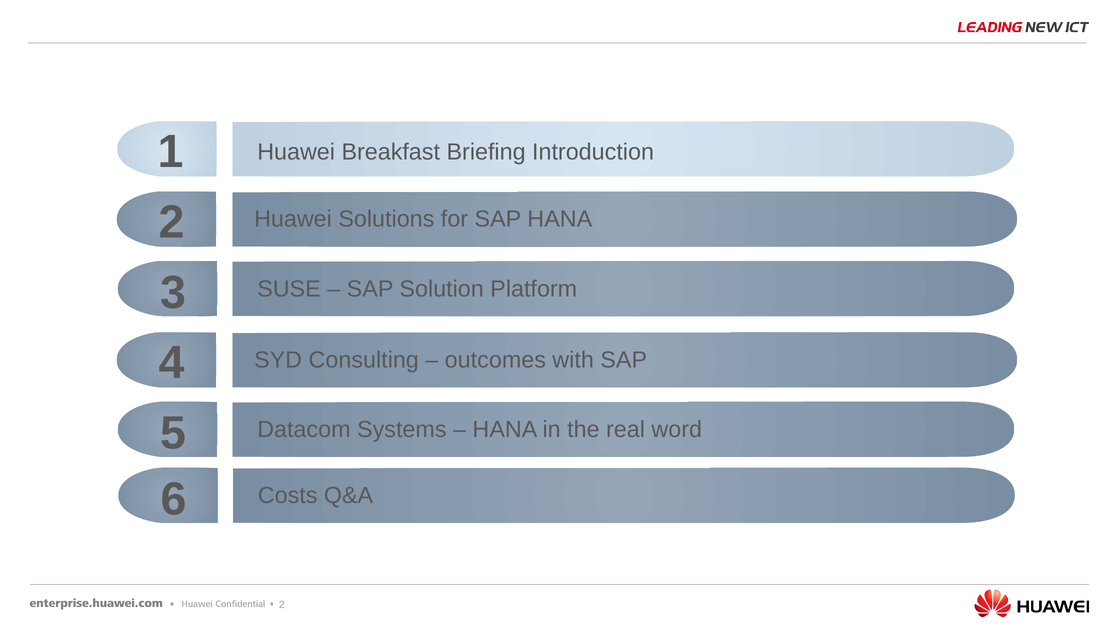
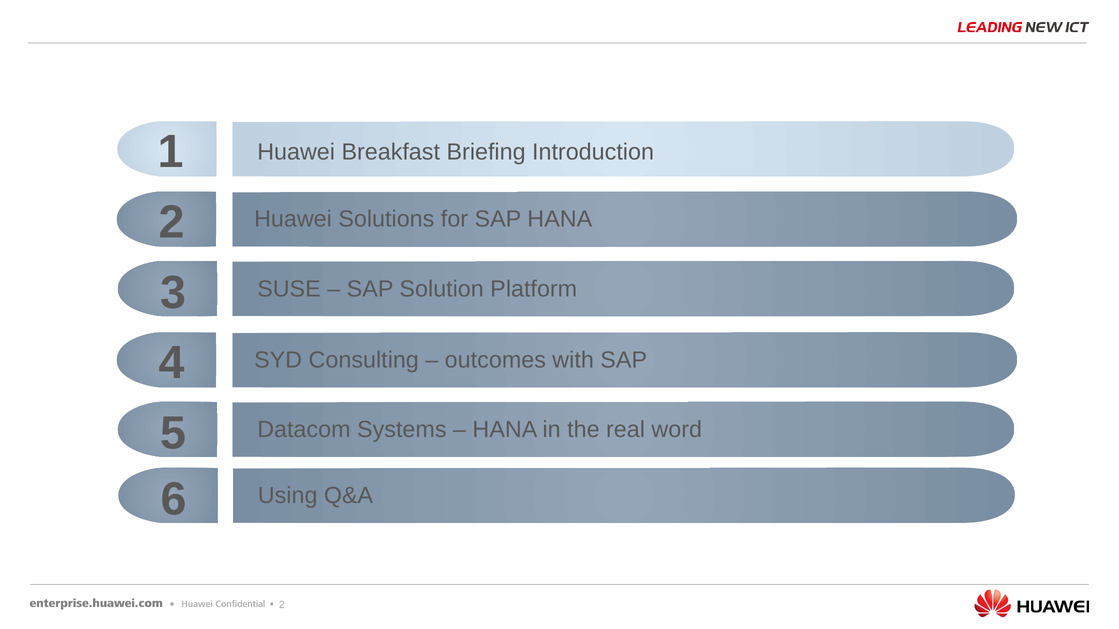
Costs: Costs -> Using (288, 496)
